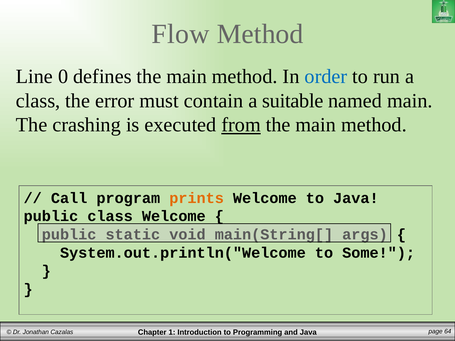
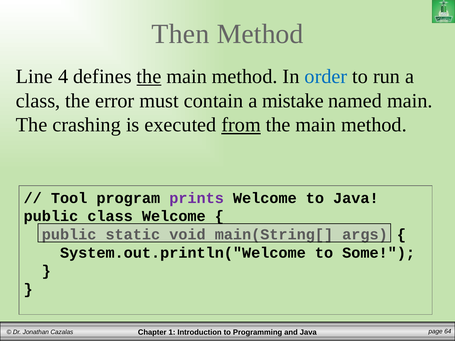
Flow: Flow -> Then (181, 34)
0: 0 -> 4 (63, 77)
the underline: none -> present (149, 77)
suitable: suitable -> mistake (293, 101)
Call: Call -> Tool (69, 198)
prints colour: orange -> purple (197, 198)
